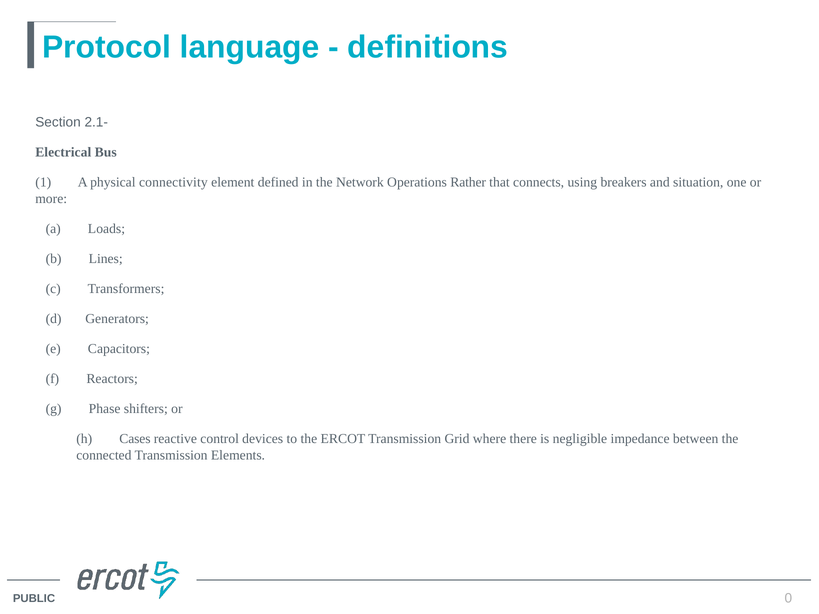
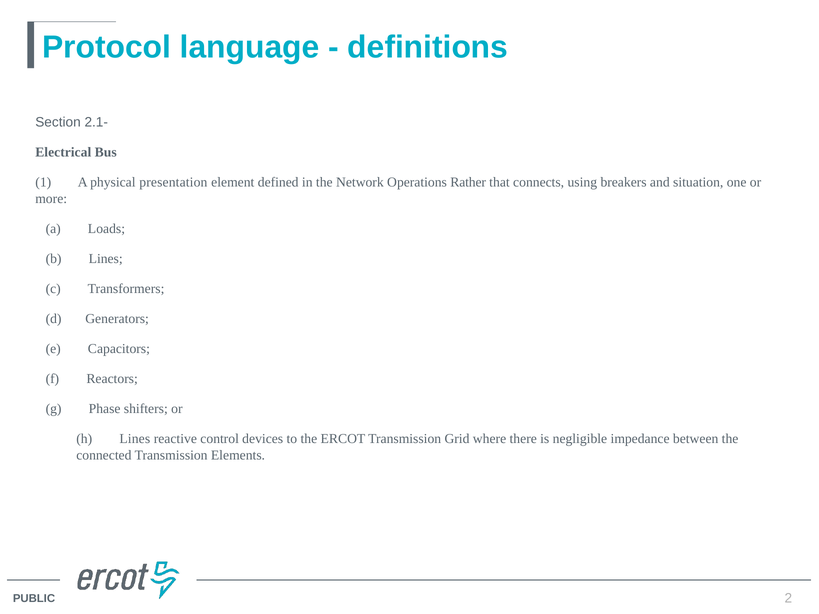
connectivity: connectivity -> presentation (173, 182)
h Cases: Cases -> Lines (135, 439)
0: 0 -> 2 (788, 598)
